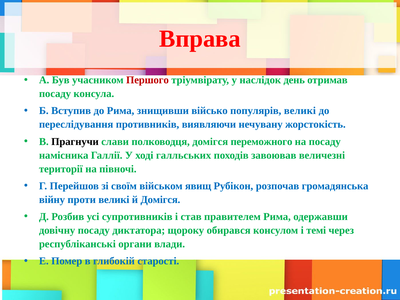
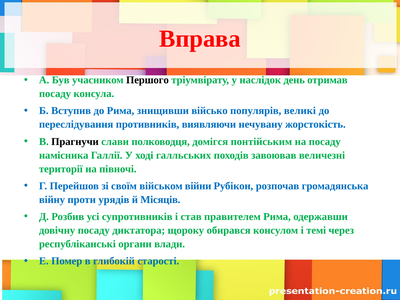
Першого colour: red -> black (147, 80)
переможного: переможного -> понтійським (261, 142)
явищ: явищ -> війни (198, 186)
проти великі: великі -> урядів (114, 200)
й Домігся: Домігся -> Місяців (160, 200)
